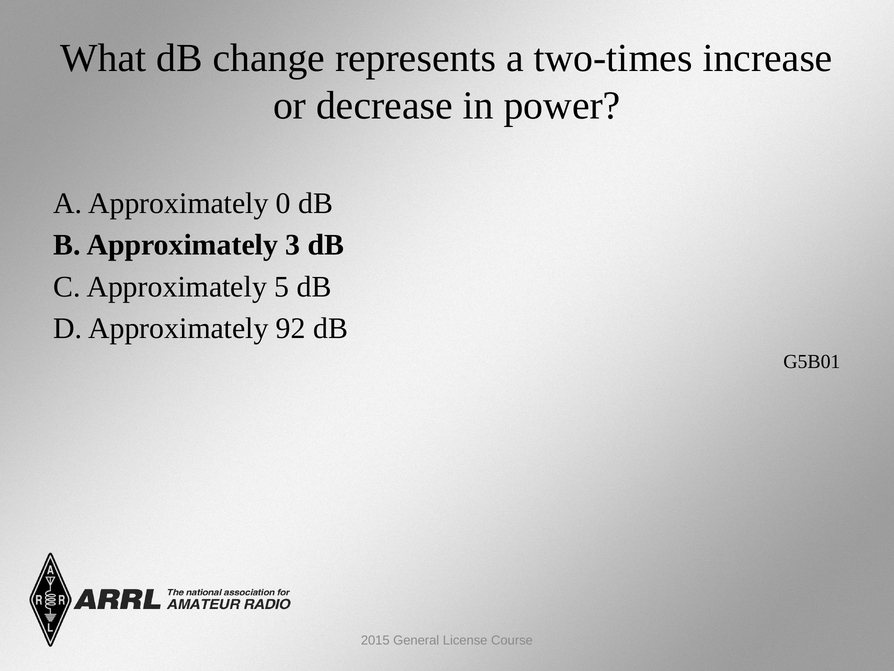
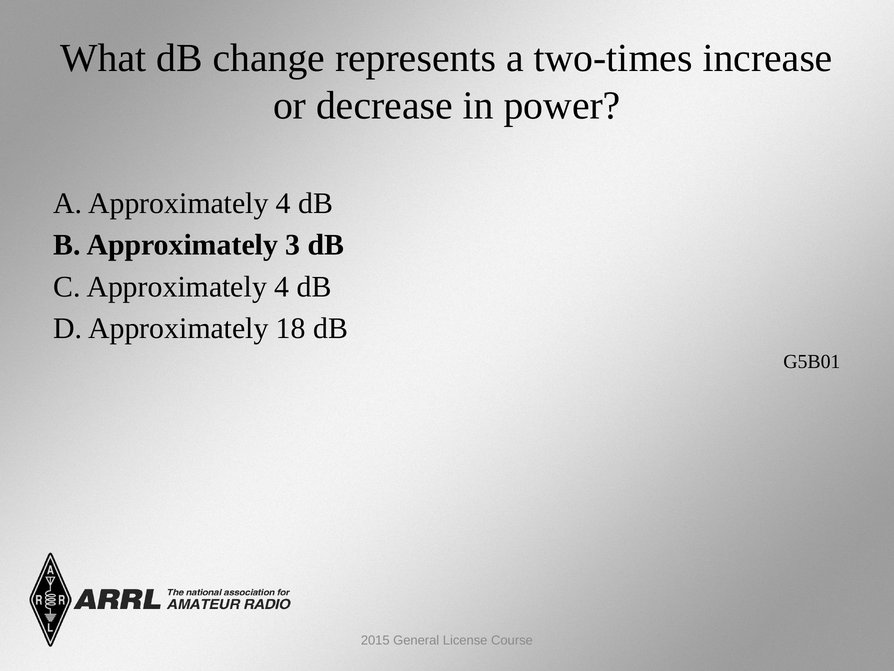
A Approximately 0: 0 -> 4 (283, 203)
C Approximately 5: 5 -> 4 (282, 287)
92: 92 -> 18 (291, 328)
